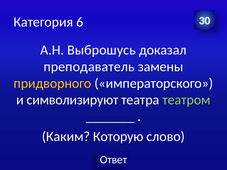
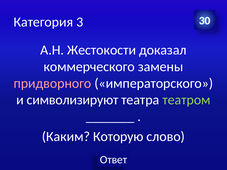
6: 6 -> 3 (80, 22)
Выброшусь: Выброшусь -> Жестокости (102, 50)
преподаватель: преподаватель -> коммерческого (89, 67)
придворного colour: yellow -> pink (52, 83)
